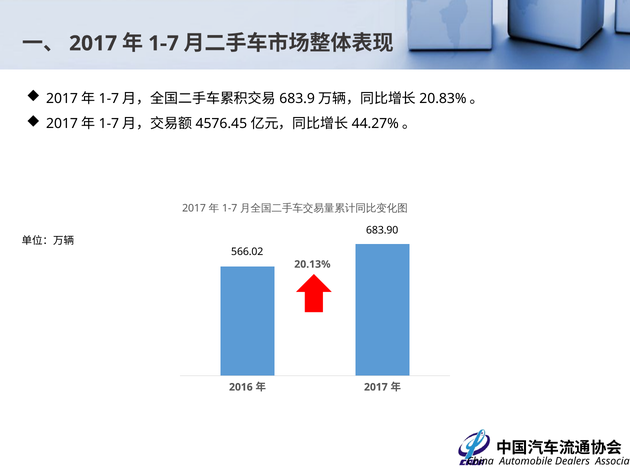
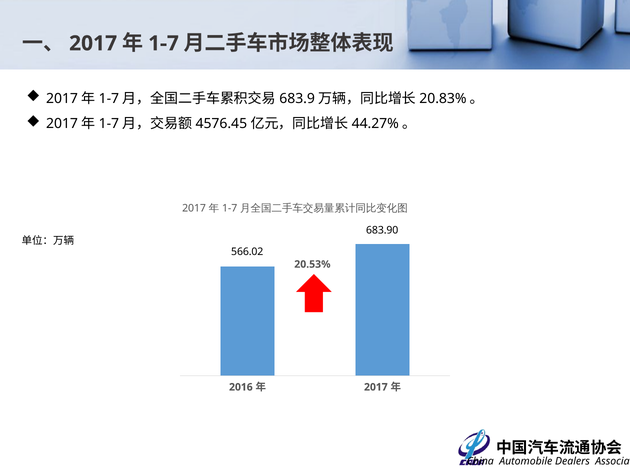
20.13%: 20.13% -> 20.53% (312, 265)
